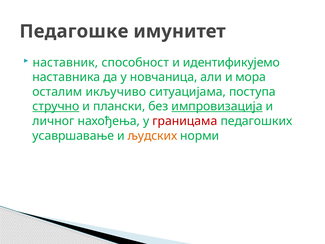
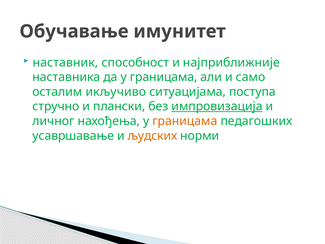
Педагошке: Педагошке -> Обучавање (74, 31)
идентификујемо: идентификујемо -> најприближније (231, 62)
да у новчаница: новчаница -> границама (164, 77)
мора: мора -> само (251, 77)
стручно underline: present -> none (56, 106)
границама colour: red -> orange (185, 121)
